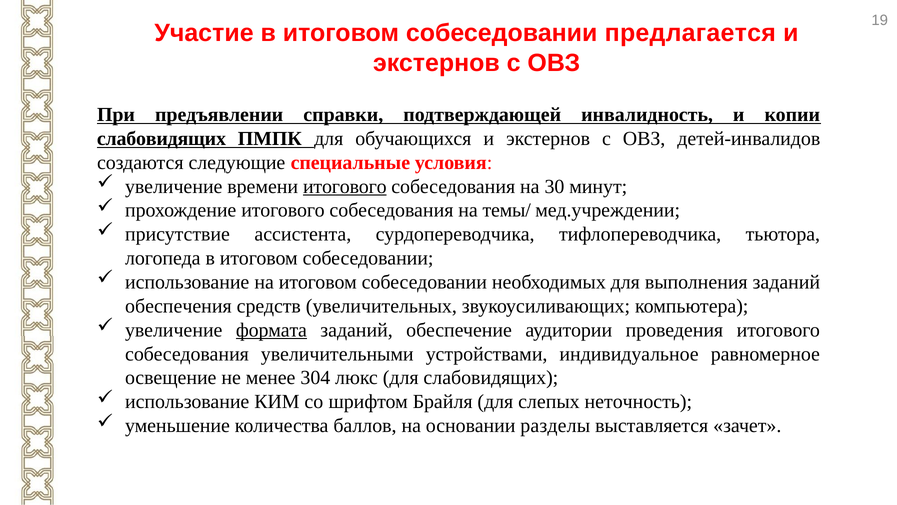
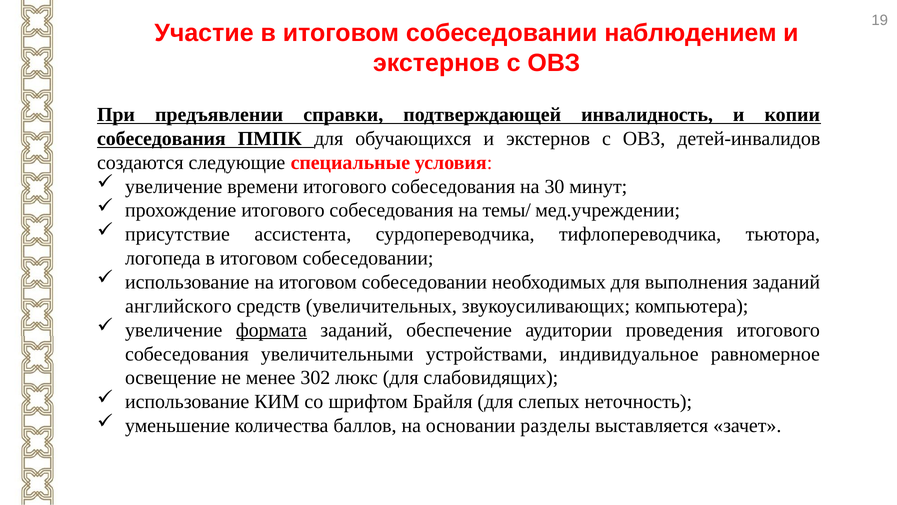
предлагается: предлагается -> наблюдением (690, 33)
слабовидящих: слабовидящих -> собеседования (161, 139)
итогового underline: present -> none (345, 186)
обеспечения: обеспечения -> английского (178, 306)
304: 304 -> 302 (315, 378)
